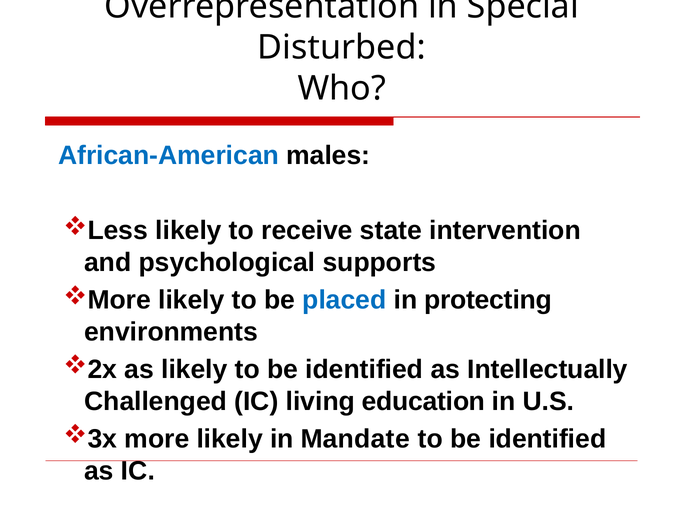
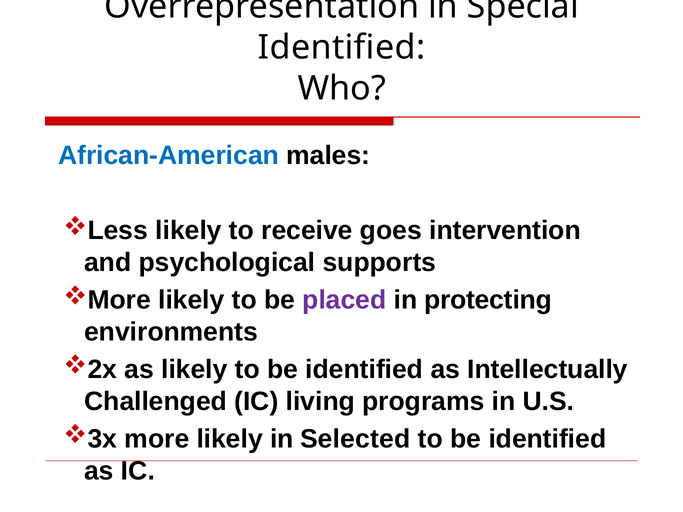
Disturbed: Disturbed -> Identified (341, 48)
state: state -> goes (391, 231)
placed colour: blue -> purple (344, 300)
education: education -> programs (423, 402)
Mandate: Mandate -> Selected (355, 439)
